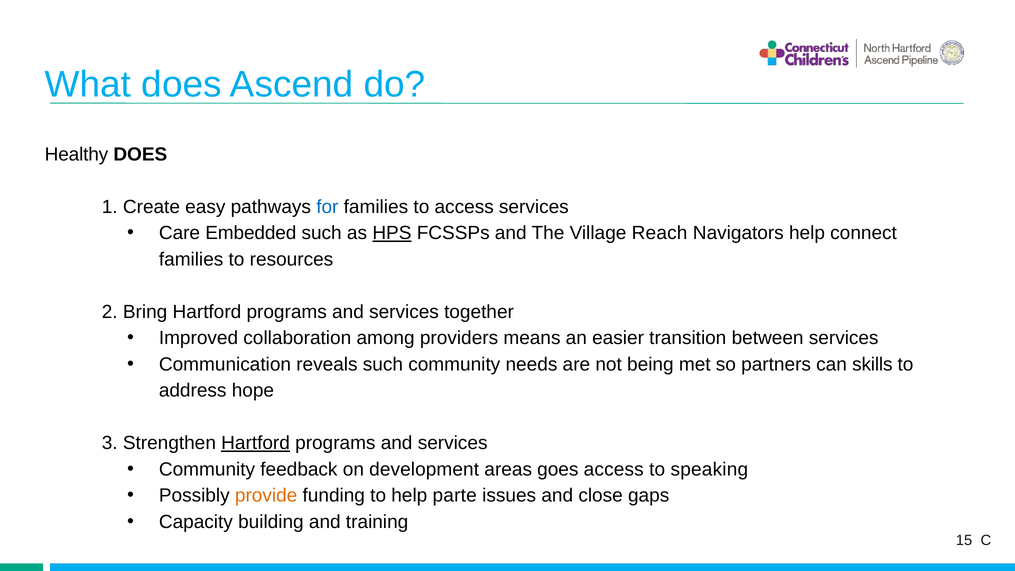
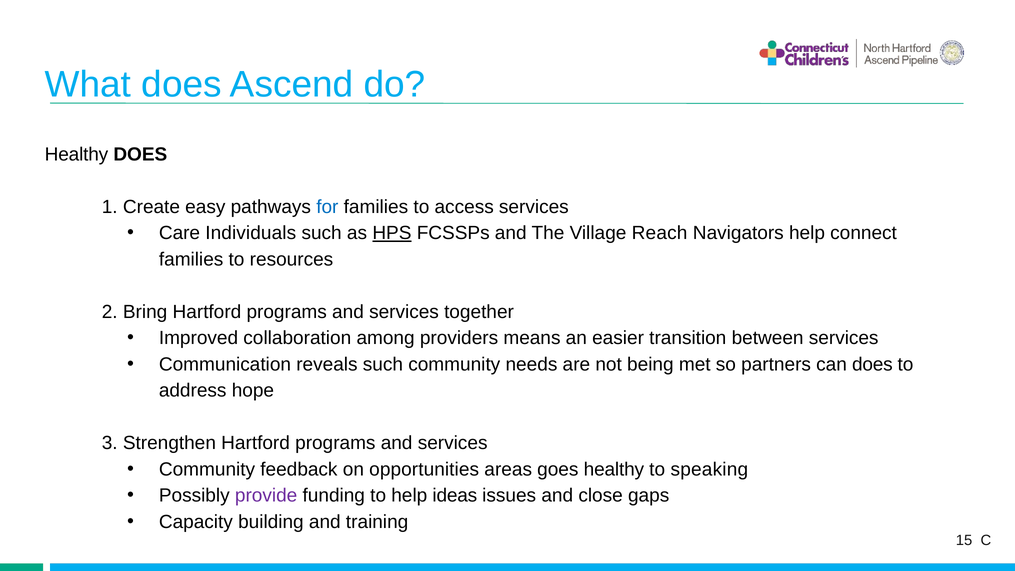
Embedded: Embedded -> Individuals (251, 233)
can skills: skills -> does (872, 364)
Hartford underline: present -> none (256, 443)
development: development -> opportunities (424, 469)
goes access: access -> healthy (614, 469)
provide colour: orange -> purple (266, 496)
parte: parte -> ideas (455, 496)
